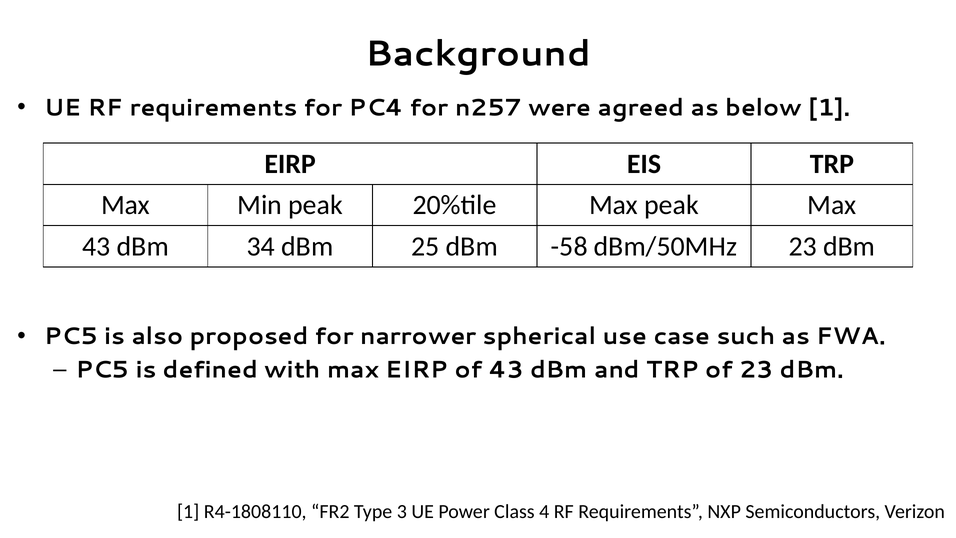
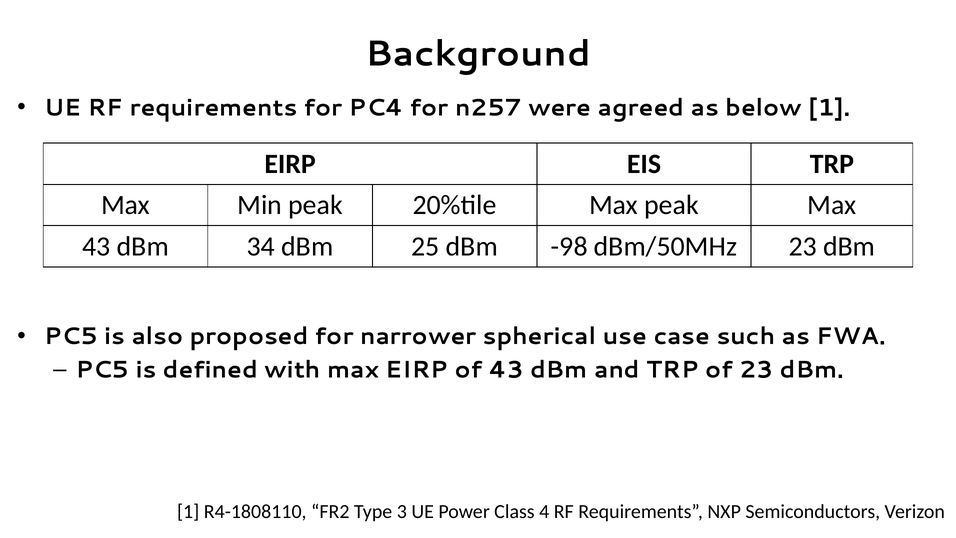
-58: -58 -> -98 (569, 246)
